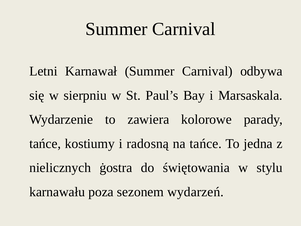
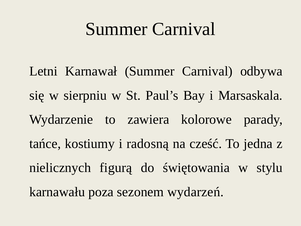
na tańce: tańce -> cześć (206, 144)
ġostra: ġostra -> figurą (116, 168)
